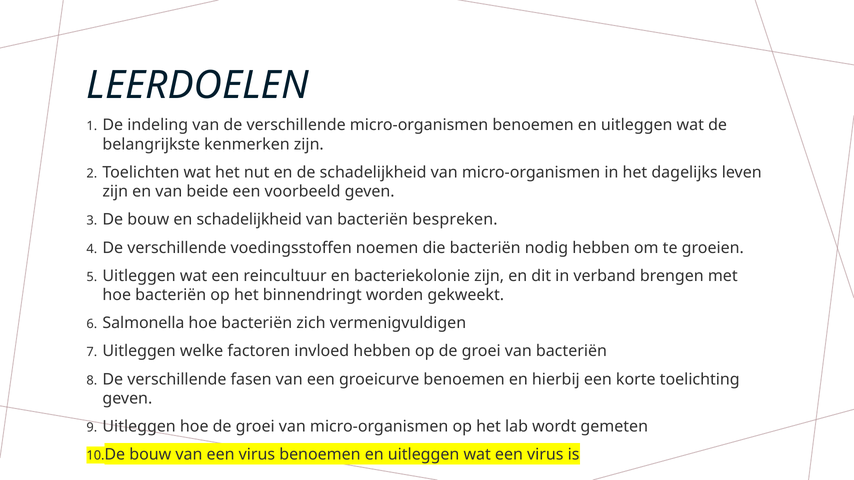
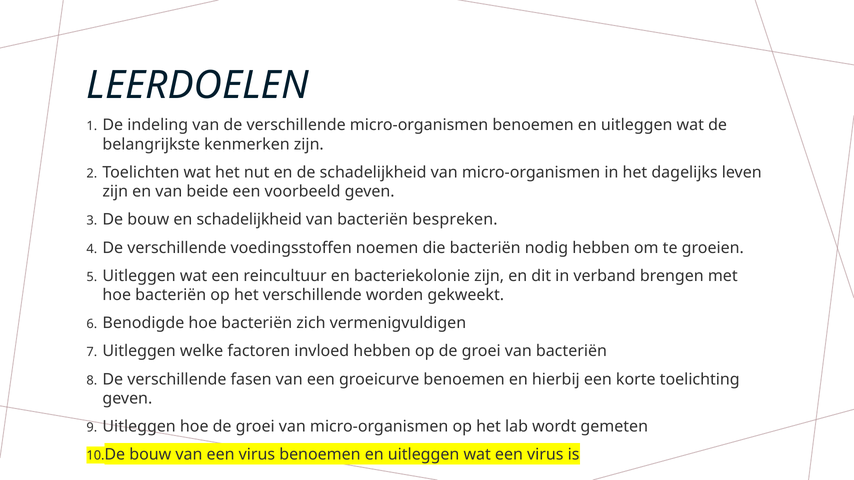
het binnendringt: binnendringt -> verschillende (312, 295)
Salmonella: Salmonella -> Benodigde (143, 323)
